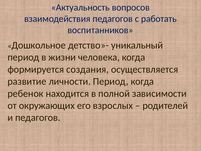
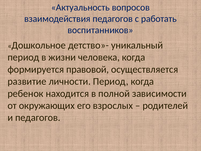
создания: создания -> правовой (88, 69)
